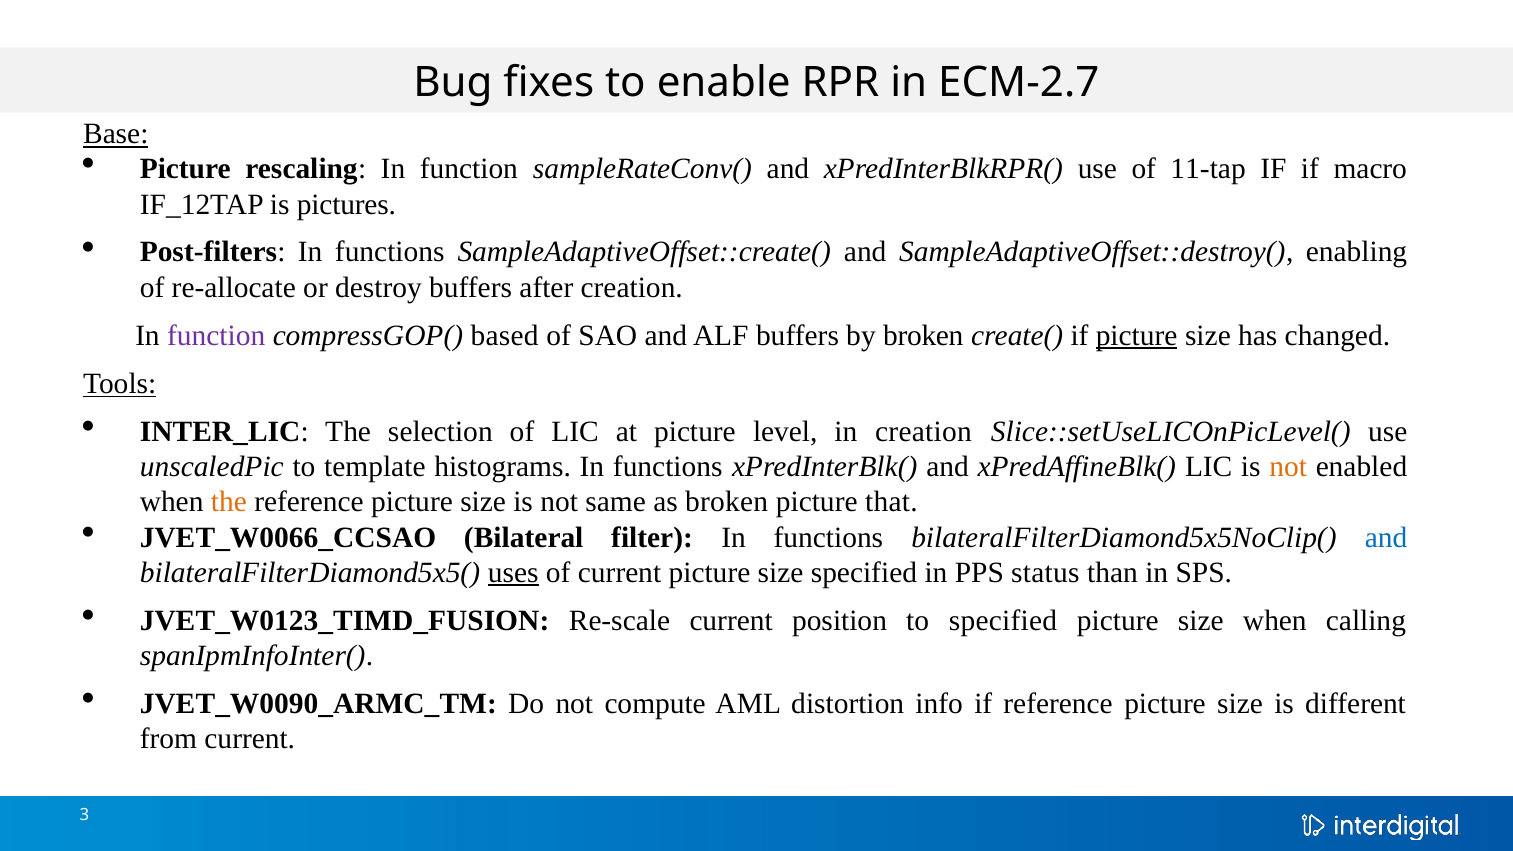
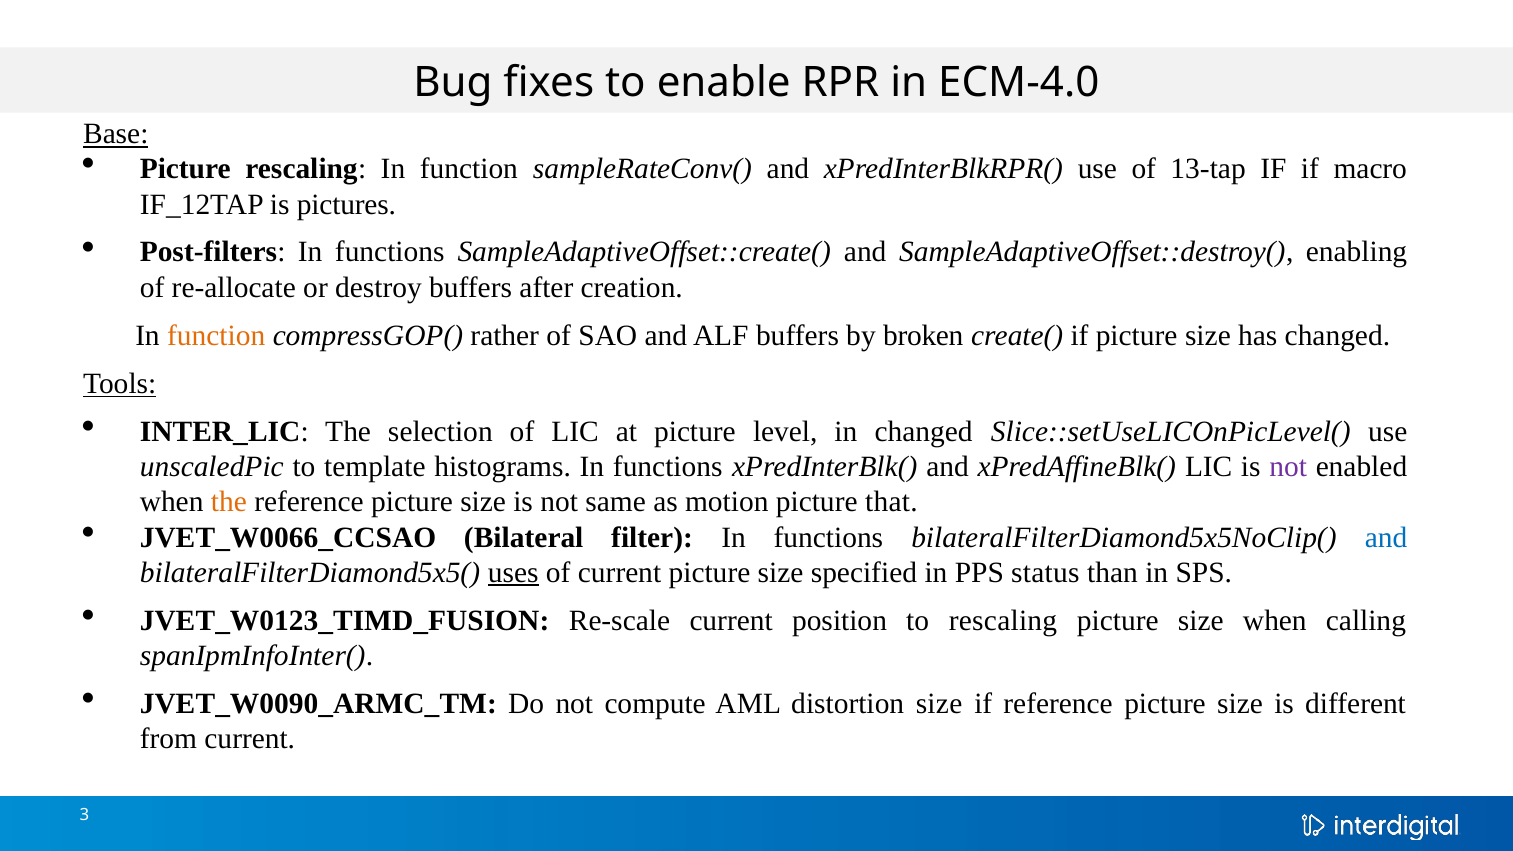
ECM-2.7: ECM-2.7 -> ECM-4.0 (1019, 83)
11-tap: 11-tap -> 13-tap (1208, 169)
function colour: purple -> orange (216, 336)
based: based -> rather (505, 336)
picture underline: present -> none (1137, 336)
in creation: creation -> changed (924, 431)
not colour: orange -> purple (1288, 467)
as broken: broken -> motion (727, 502)
to specified: specified -> rescaling (1003, 621)
distortion info: info -> size (939, 704)
